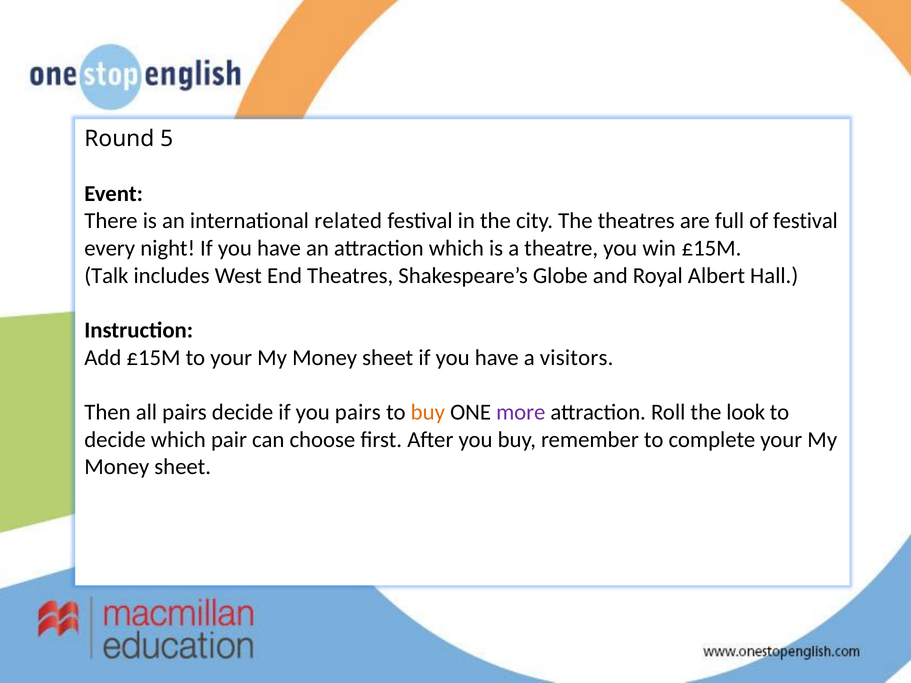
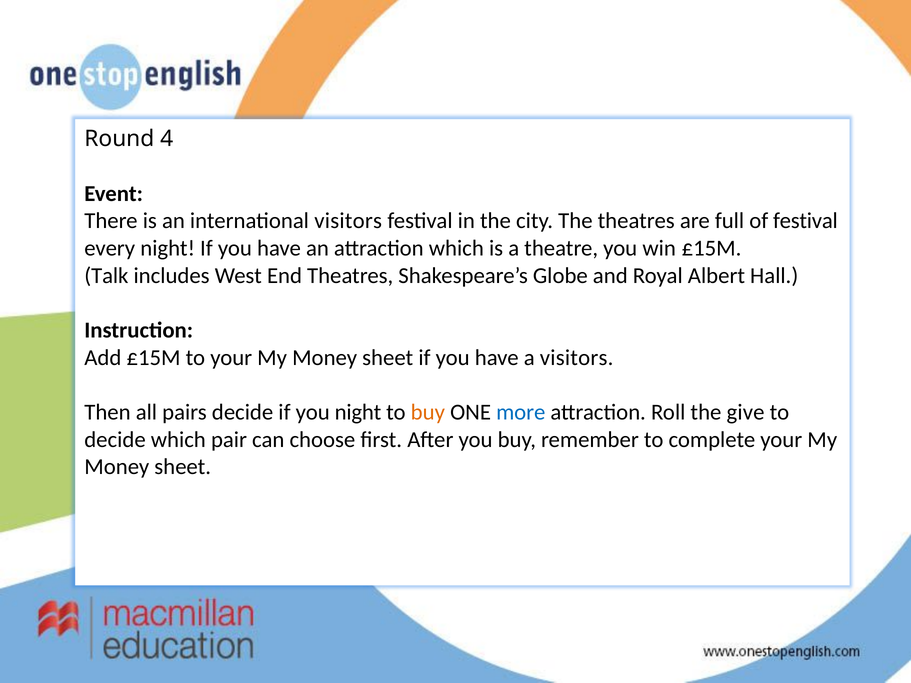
5: 5 -> 4 (167, 139)
international related: related -> visitors (348, 221)
you pairs: pairs -> night (358, 412)
more colour: purple -> blue (521, 412)
look: look -> give (746, 412)
